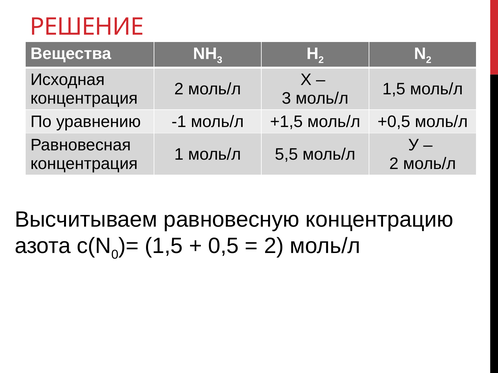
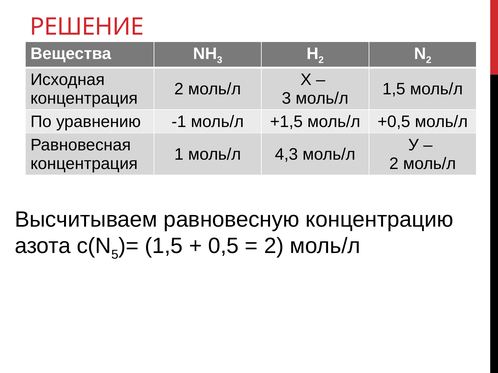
5,5: 5,5 -> 4,3 (286, 155)
0: 0 -> 5 (115, 255)
